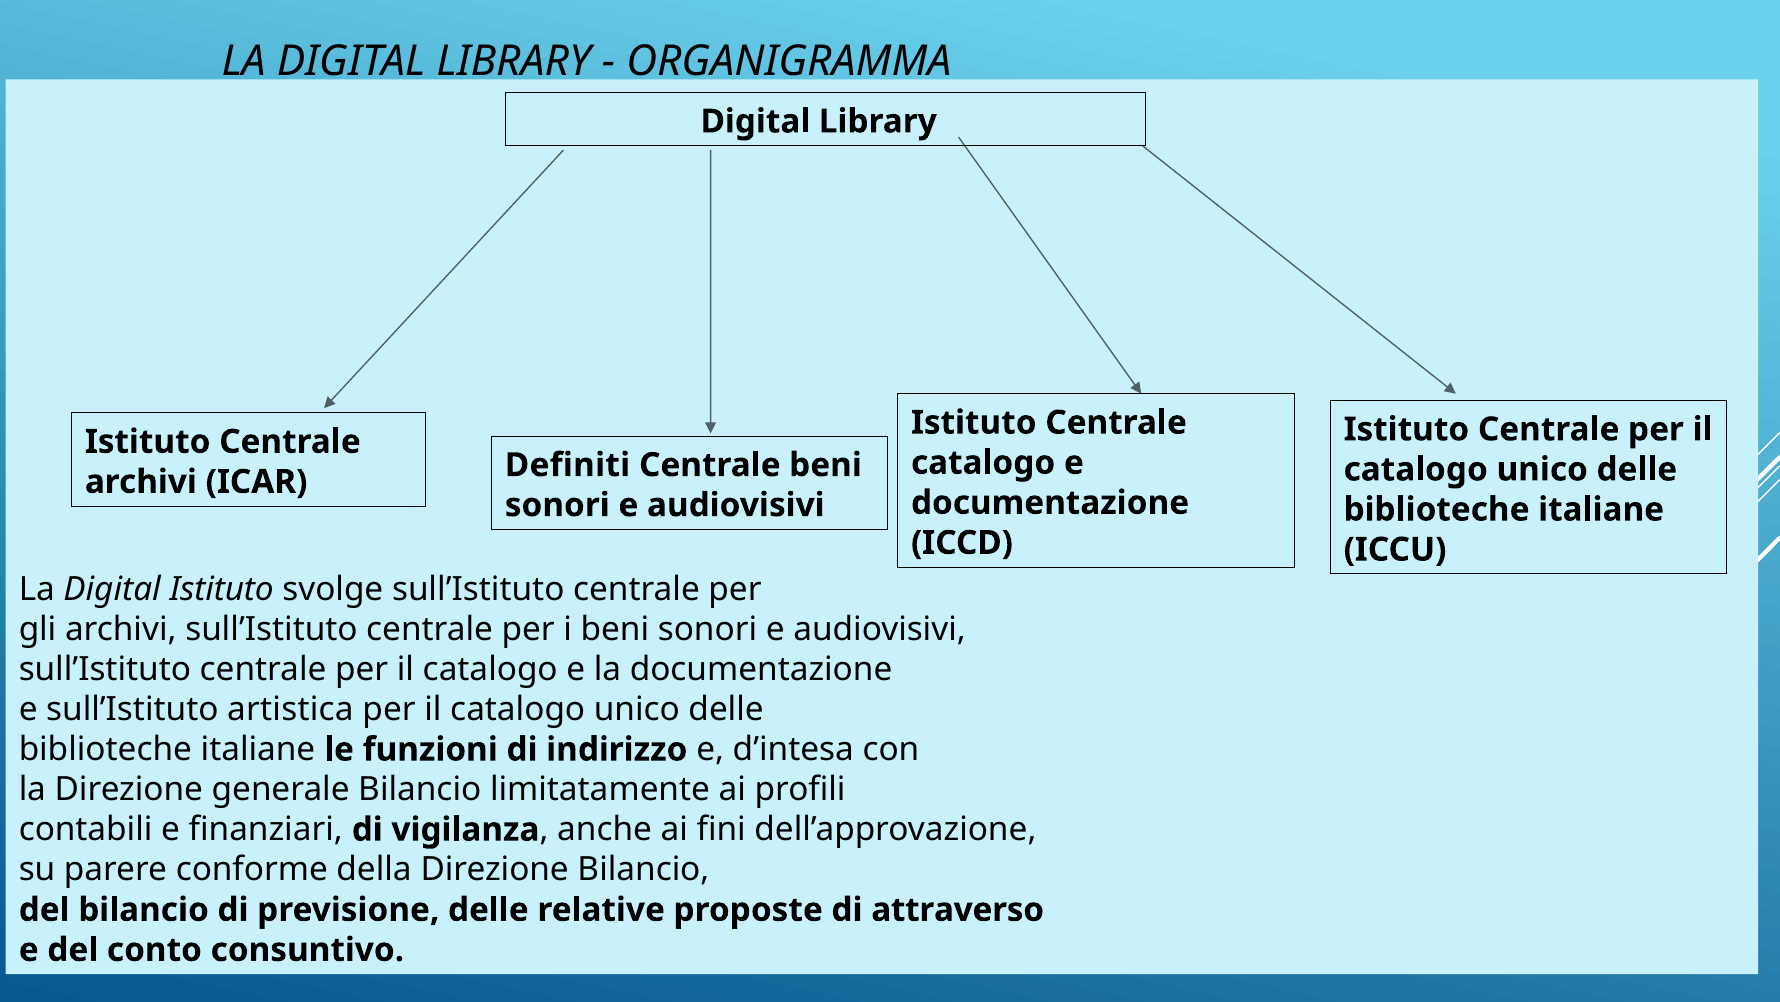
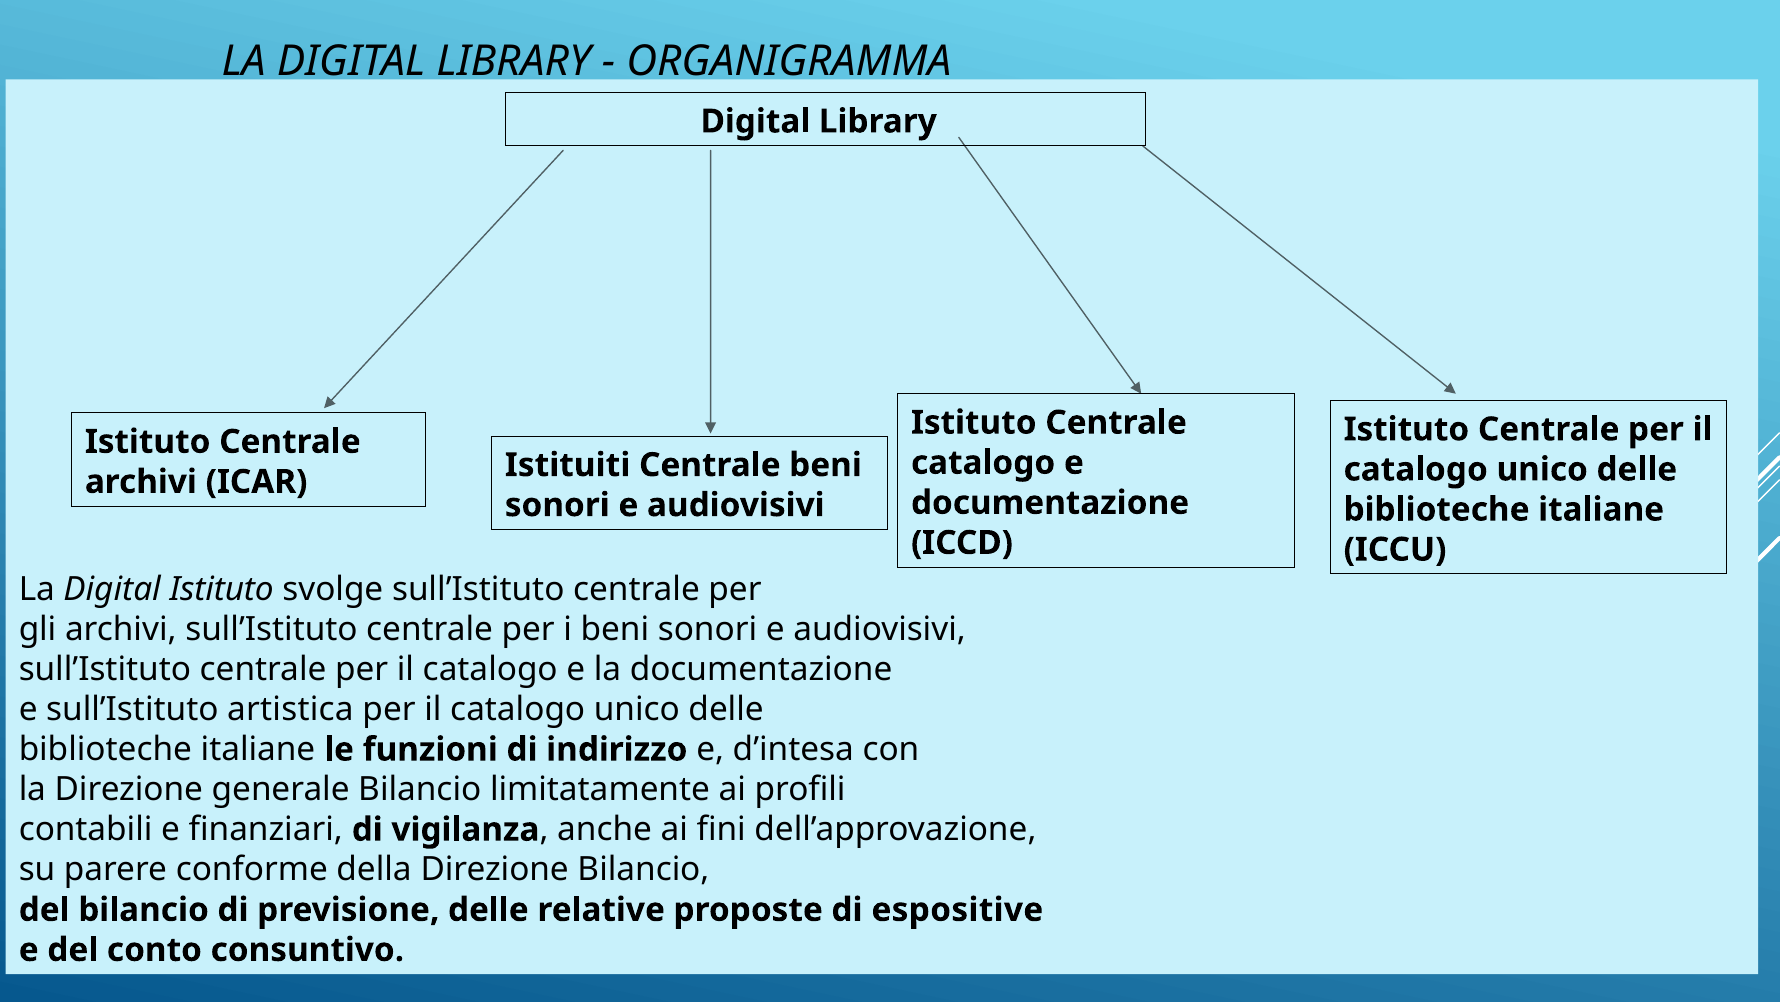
Definiti: Definiti -> Istituiti (568, 465)
attraverso: attraverso -> espositive (957, 909)
